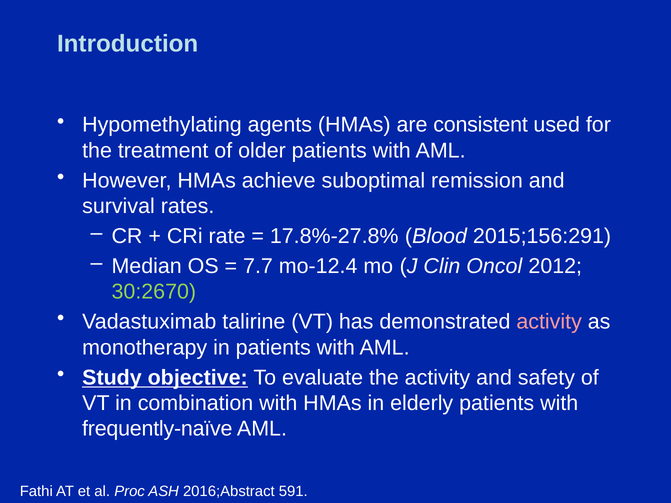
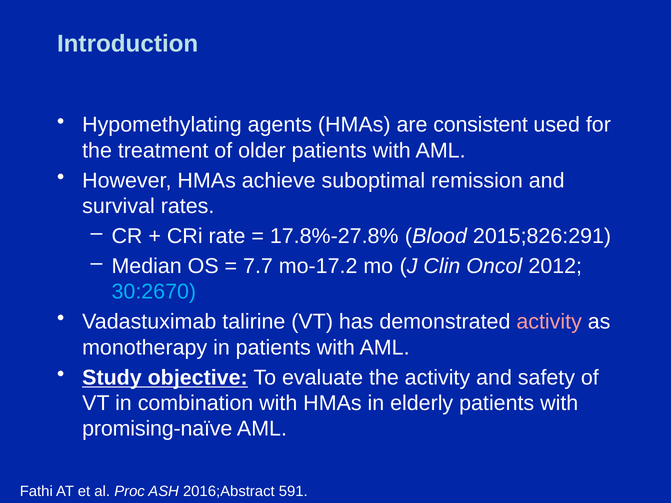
2015;156:291: 2015;156:291 -> 2015;826:291 (542, 236)
mo-12.4: mo-12.4 -> mo-17.2 (318, 266)
30:2670 colour: light green -> light blue (154, 292)
frequently-naïve: frequently-naïve -> promising-naïve (157, 429)
